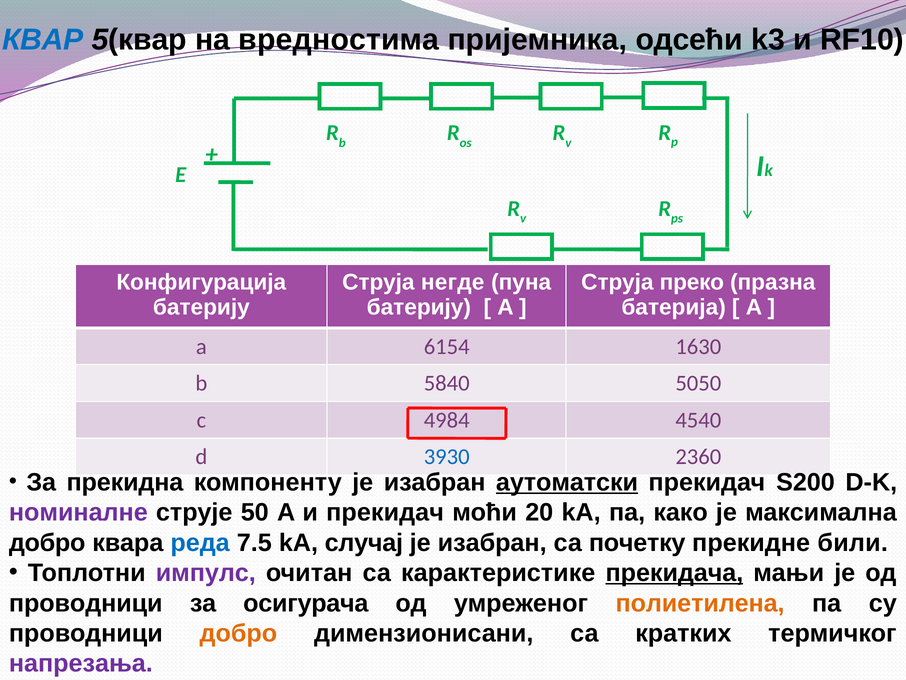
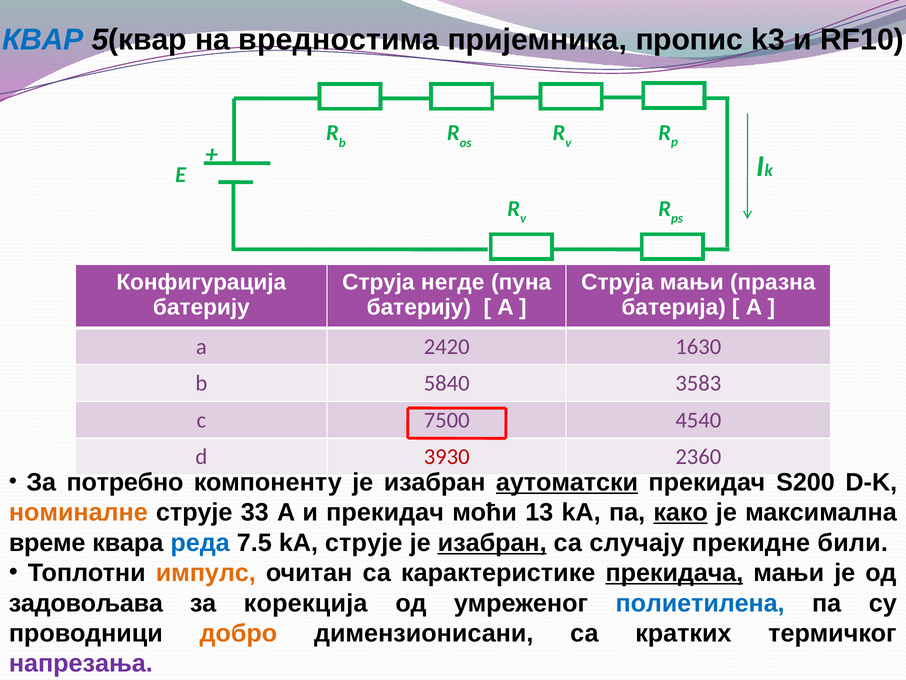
одсећи: одсећи -> пропис (689, 40)
Струја преко: преко -> мањи (692, 282)
6154: 6154 -> 2420 (447, 346)
5050: 5050 -> 3583 (698, 383)
4984: 4984 -> 7500 (447, 420)
3930 colour: blue -> red (447, 457)
прекидна: прекидна -> потребно (125, 482)
номиналне colour: purple -> orange (78, 512)
50: 50 -> 33 (255, 512)
20: 20 -> 13 (539, 512)
како underline: none -> present (681, 512)
добро: добро -> време (47, 542)
kA случај: случај -> струје (364, 542)
изабран underline: none -> present (492, 542)
почетку: почетку -> случају (637, 542)
импулс colour: purple -> orange (206, 573)
проводници: проводници -> задовољава (86, 603)
осигурача: осигурача -> корекција (306, 603)
полиетилена colour: orange -> blue (700, 603)
